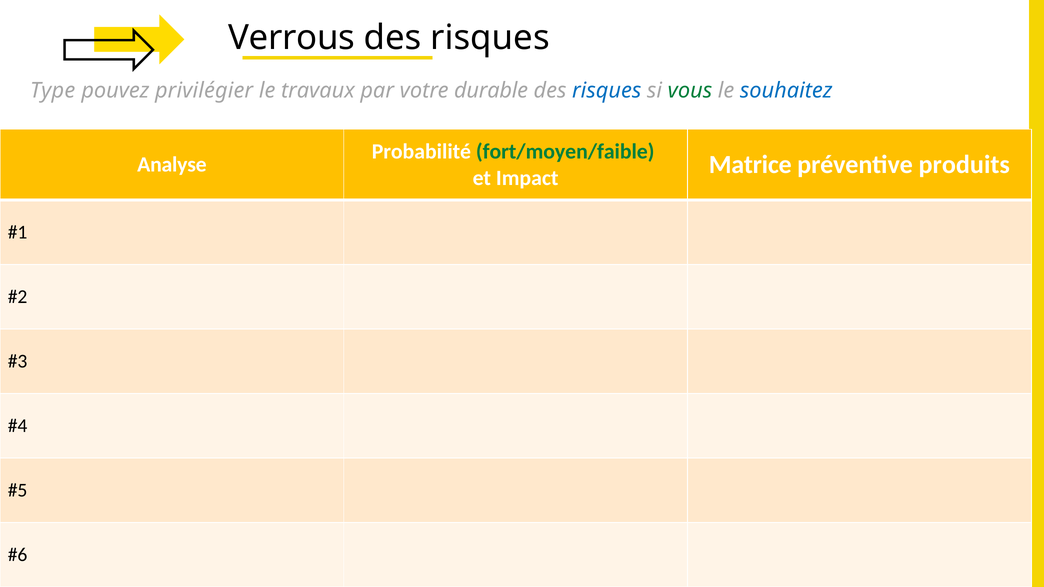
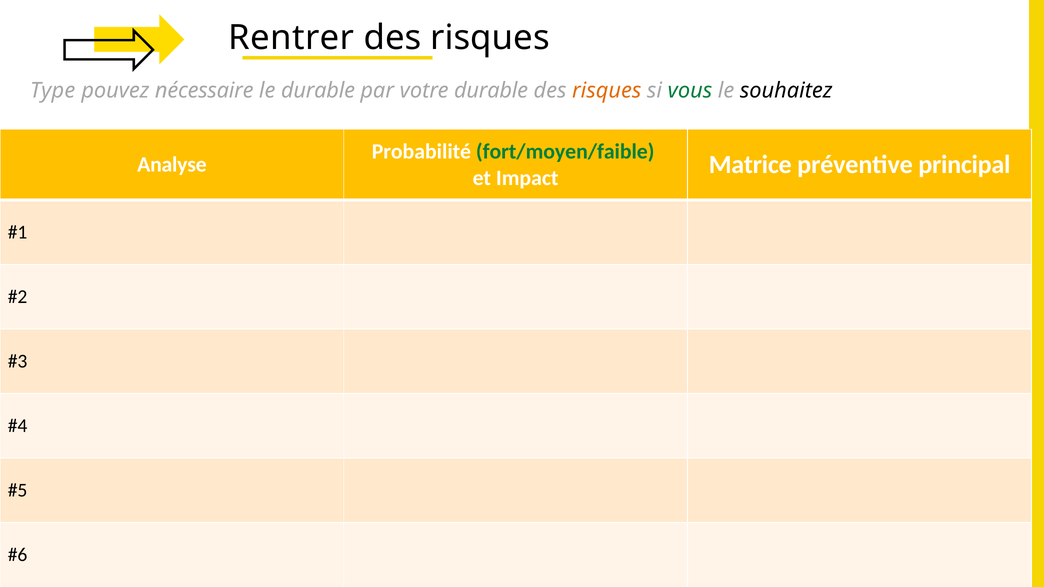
Verrous: Verrous -> Rentrer (291, 38)
privilégier: privilégier -> nécessaire (204, 91)
le travaux: travaux -> durable (318, 91)
risques colour: blue -> orange (607, 91)
souhaitez colour: blue -> black (786, 91)
produits: produits -> principal (964, 165)
